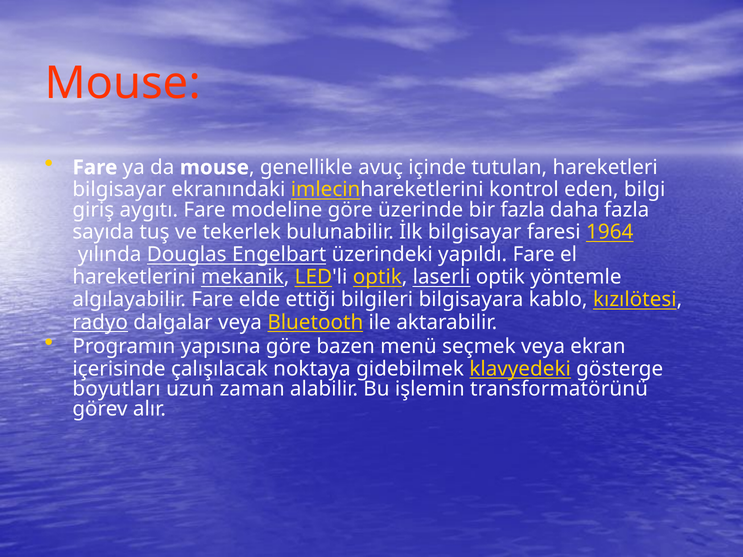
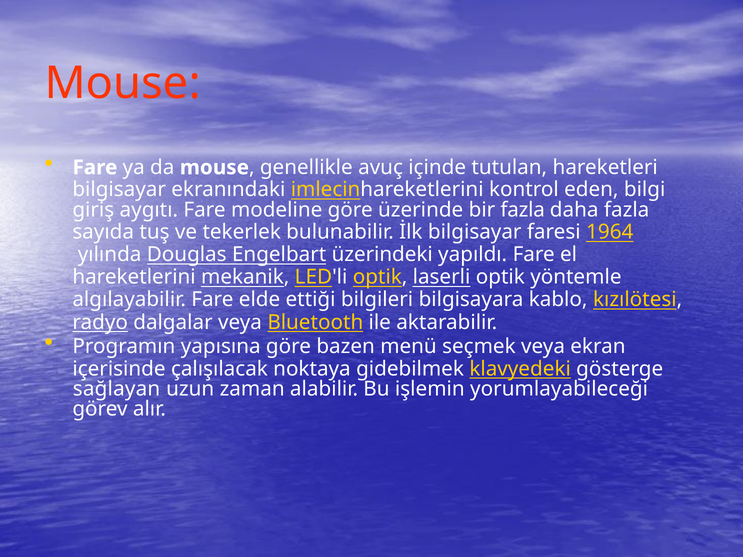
boyutları: boyutları -> sağlayan (117, 389)
transformatörünü: transformatörünü -> yorumlayabileceği (559, 389)
